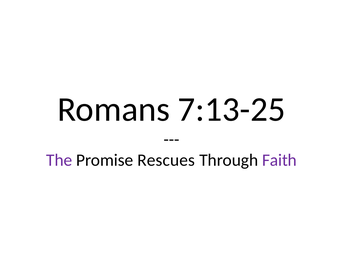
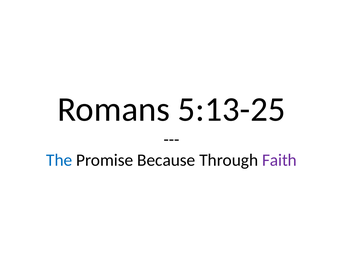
7:13-25: 7:13-25 -> 5:13-25 (232, 110)
The colour: purple -> blue (59, 160)
Rescues: Rescues -> Because (166, 160)
